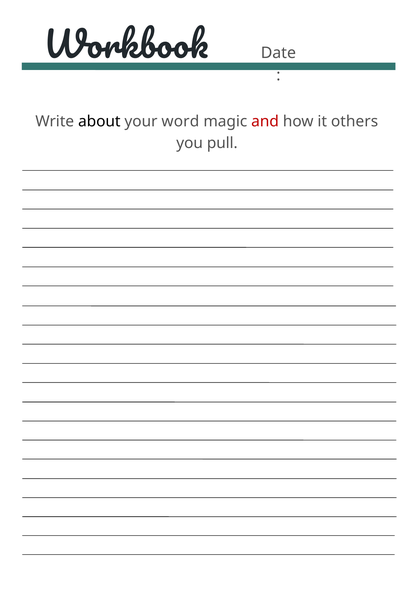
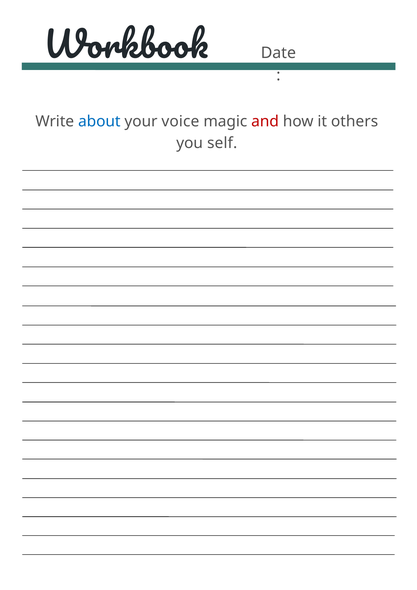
about colour: black -> blue (99, 121)
word: word -> voice (180, 121)
pull: pull -> self (222, 143)
